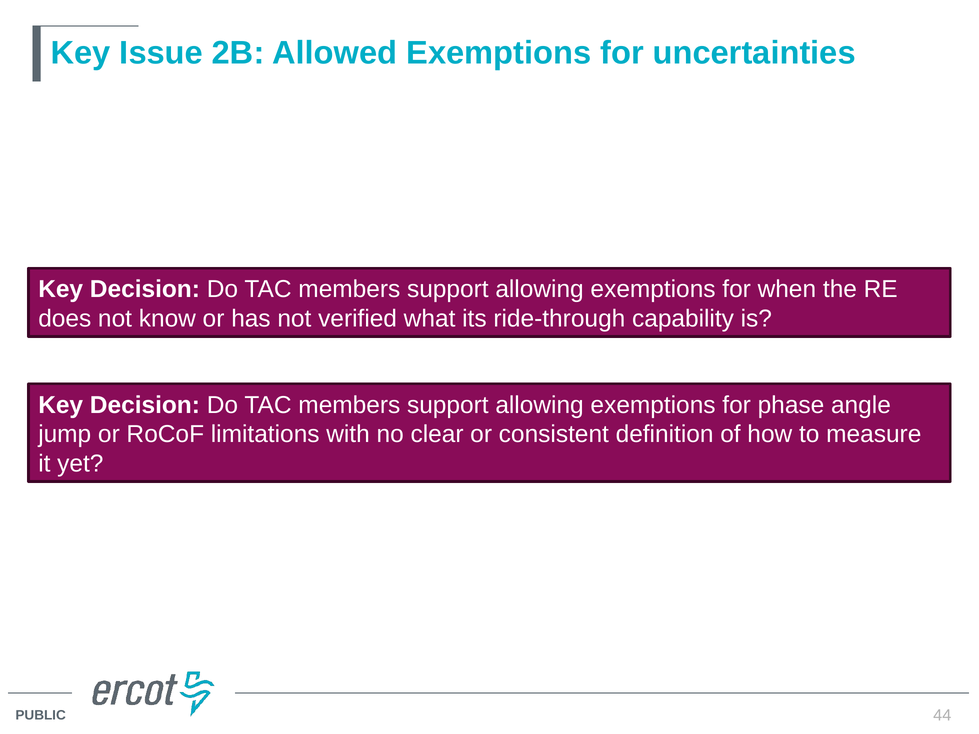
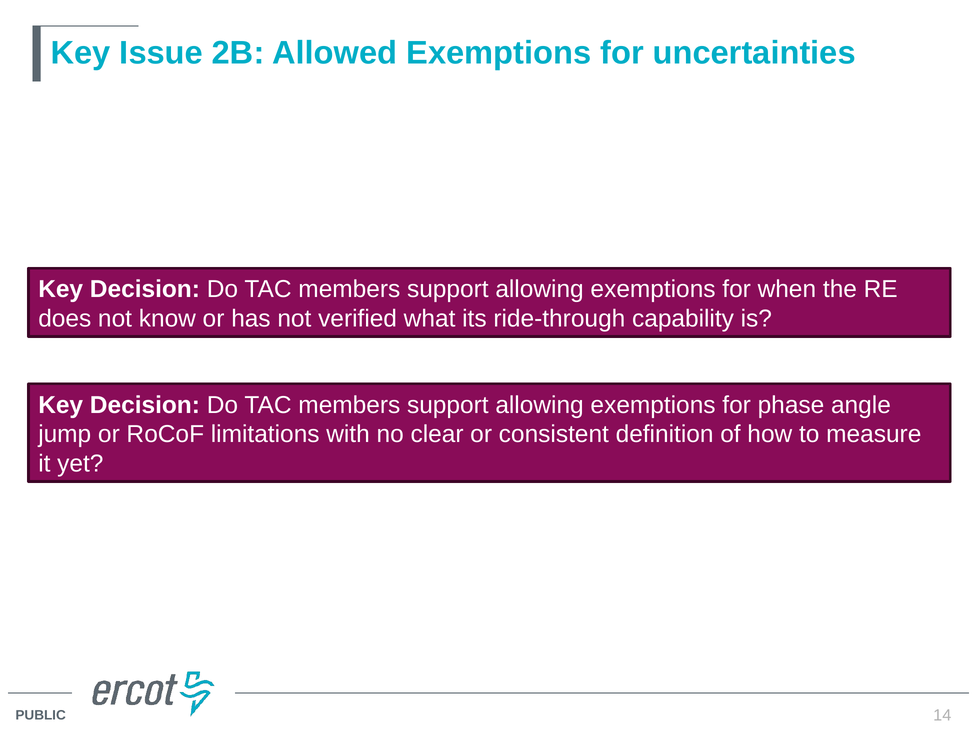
44: 44 -> 14 (942, 715)
